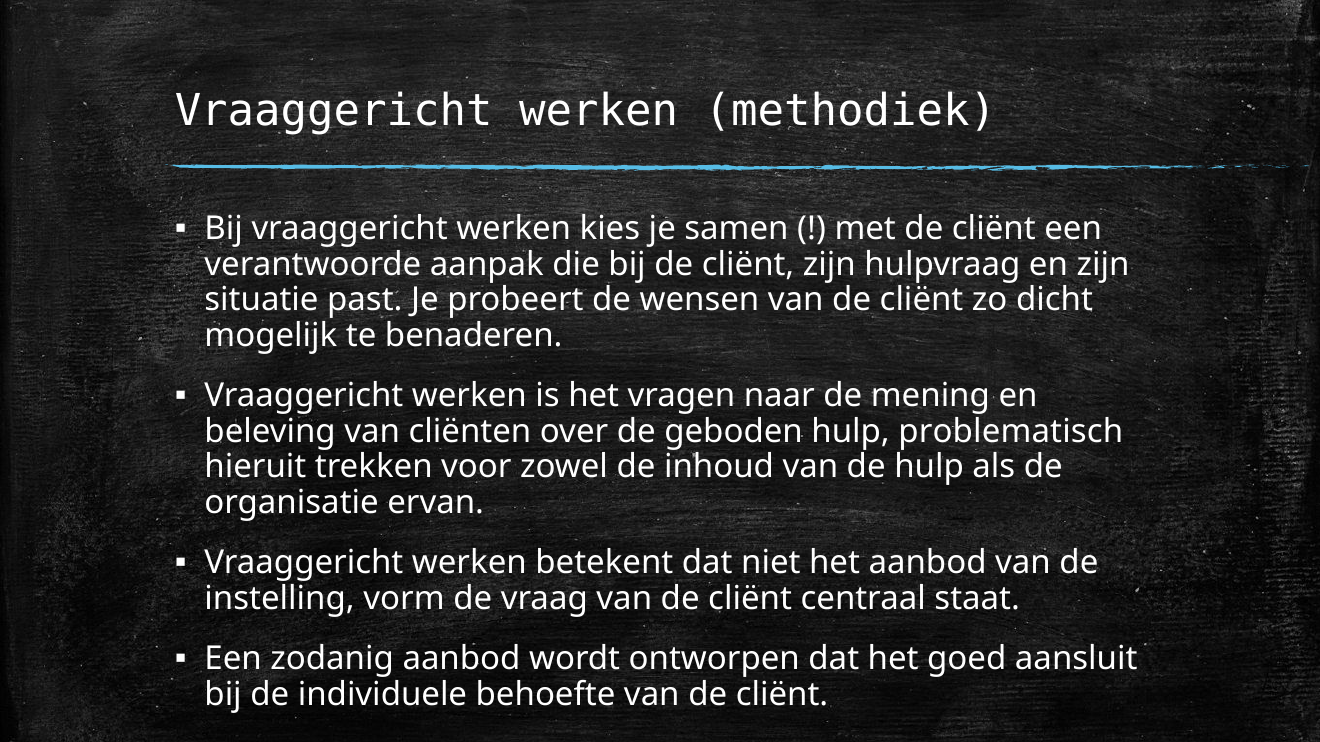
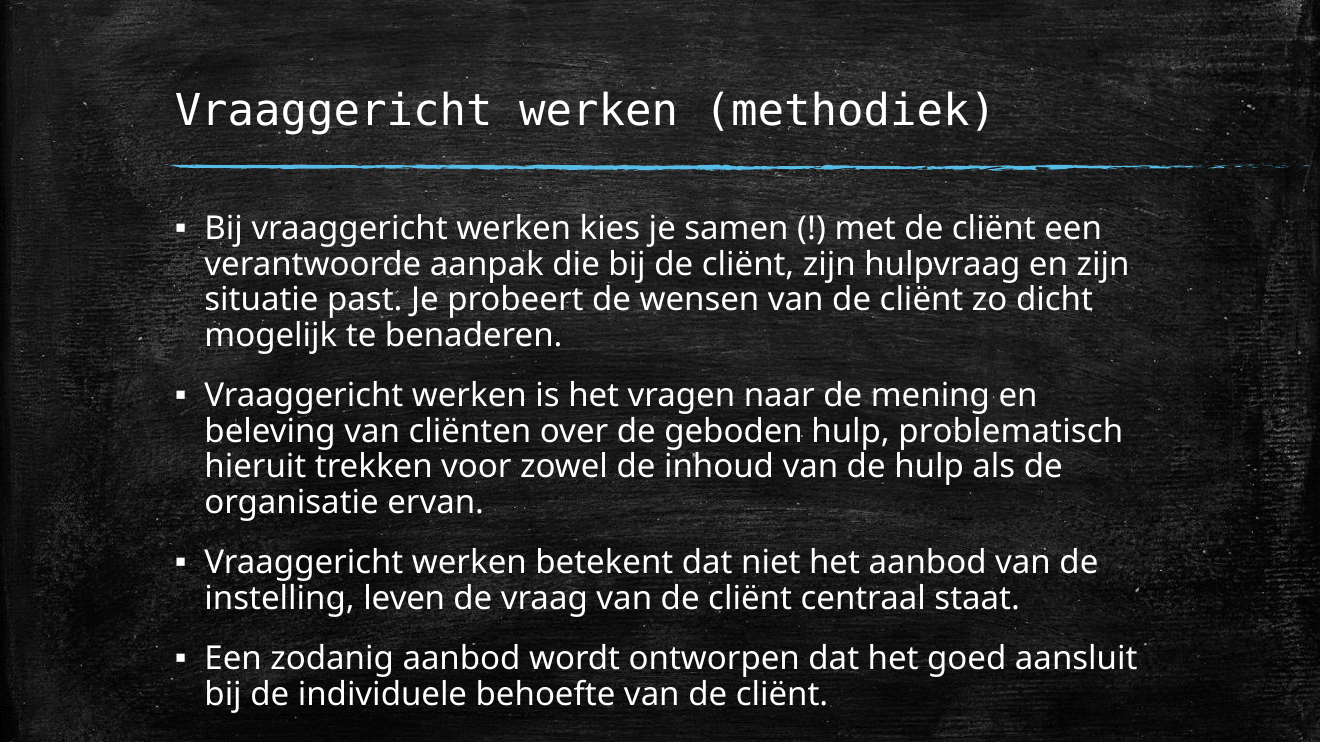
vorm: vorm -> leven (404, 599)
